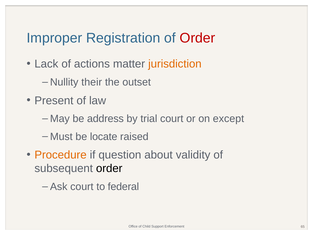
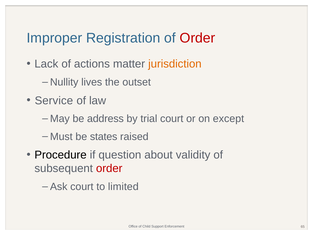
their: their -> lives (92, 82)
Present: Present -> Service (54, 100)
locate: locate -> states (104, 136)
Procedure colour: orange -> black (61, 155)
order colour: black -> red (109, 168)
federal: federal -> limited (123, 187)
